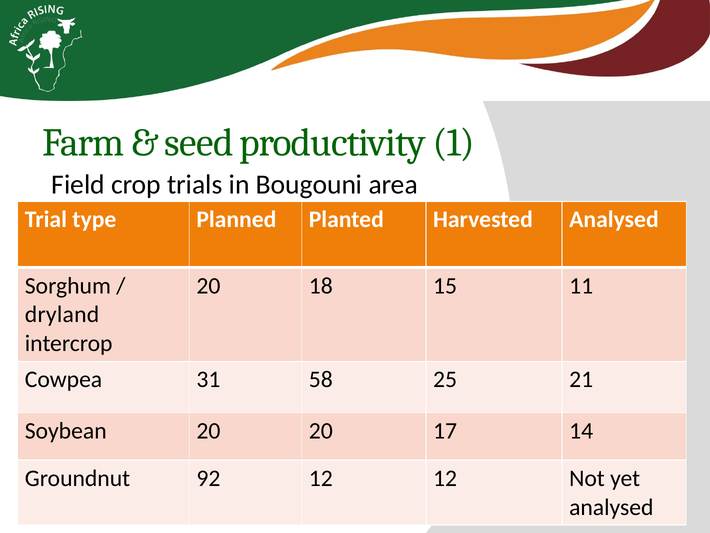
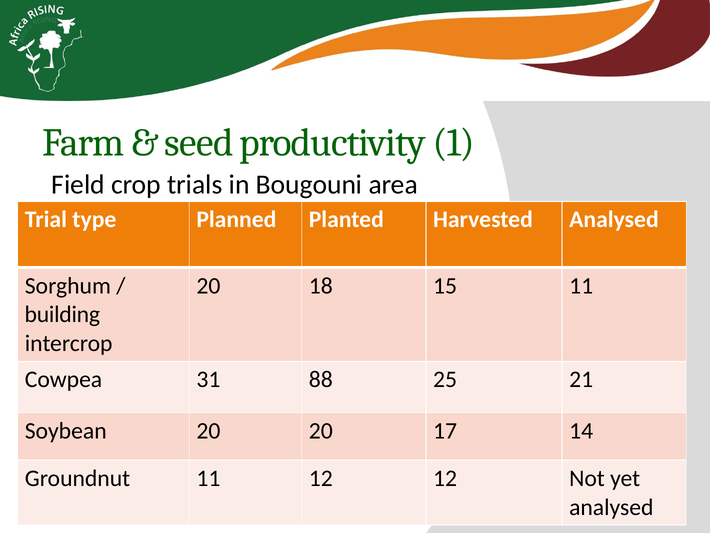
dryland: dryland -> building (62, 314)
58: 58 -> 88 (321, 379)
Groundnut 92: 92 -> 11 (208, 478)
